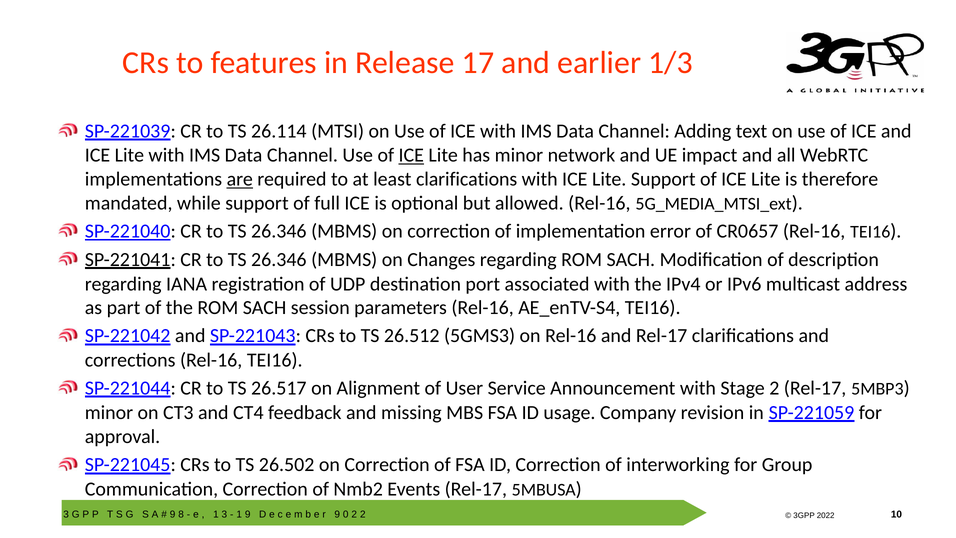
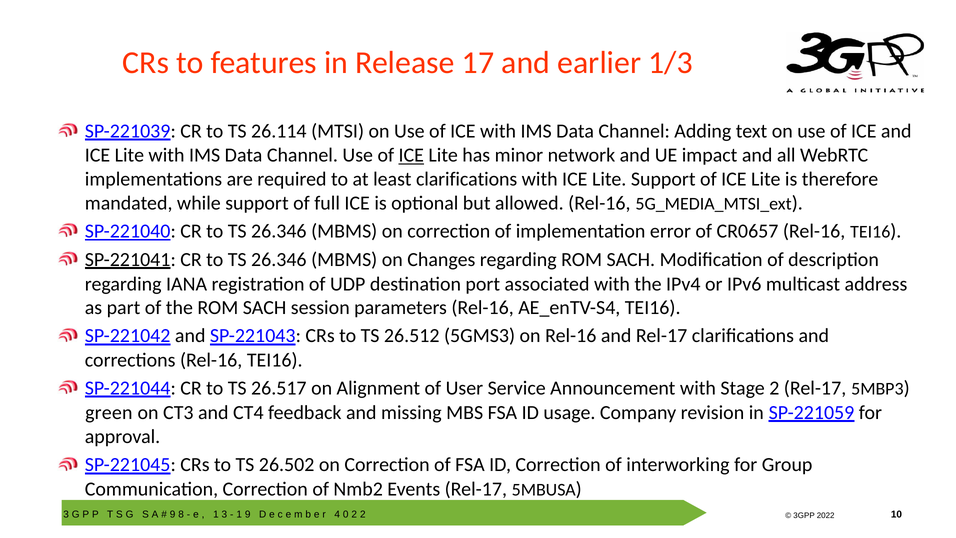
are underline: present -> none (240, 179)
minor: minor -> green (109, 412)
9: 9 -> 4 (337, 514)
